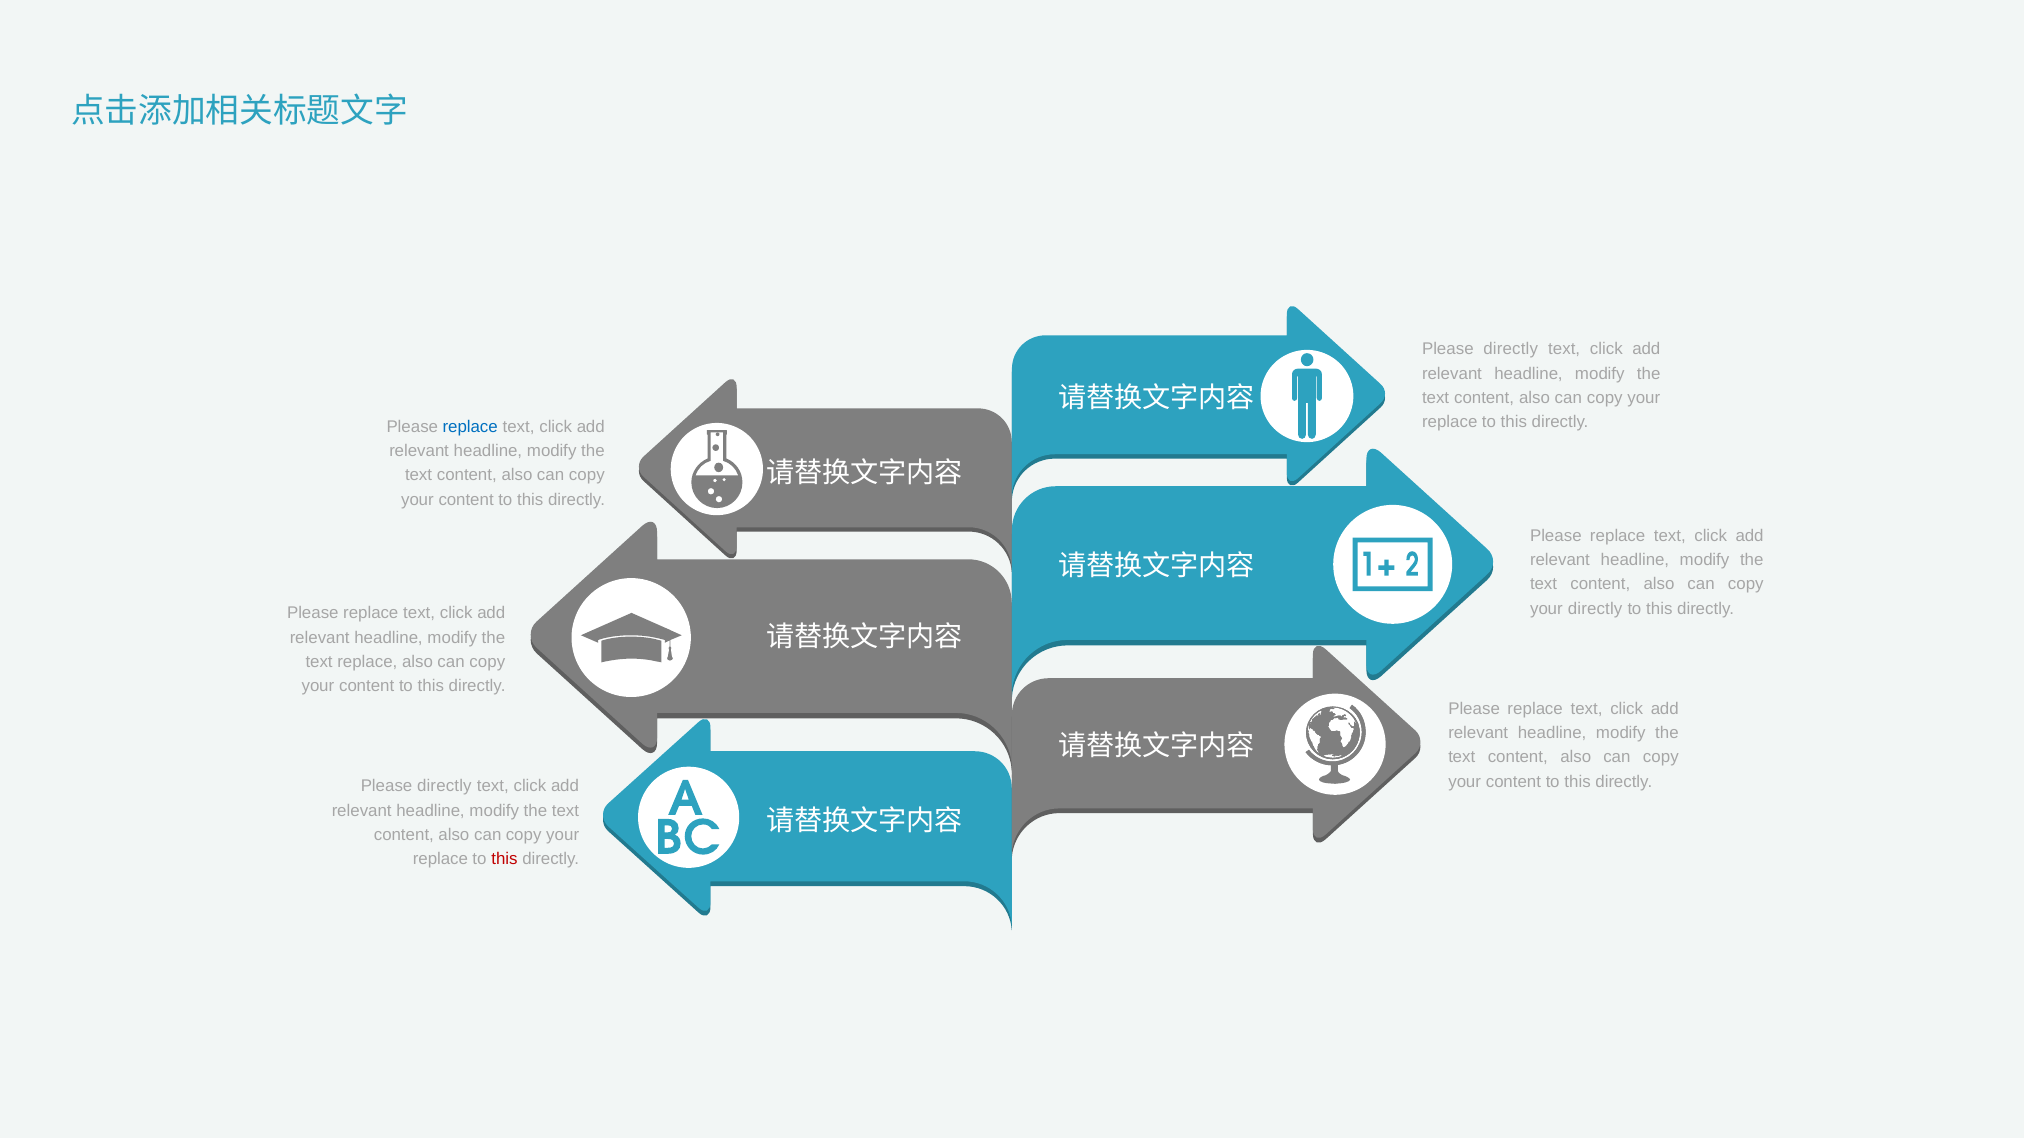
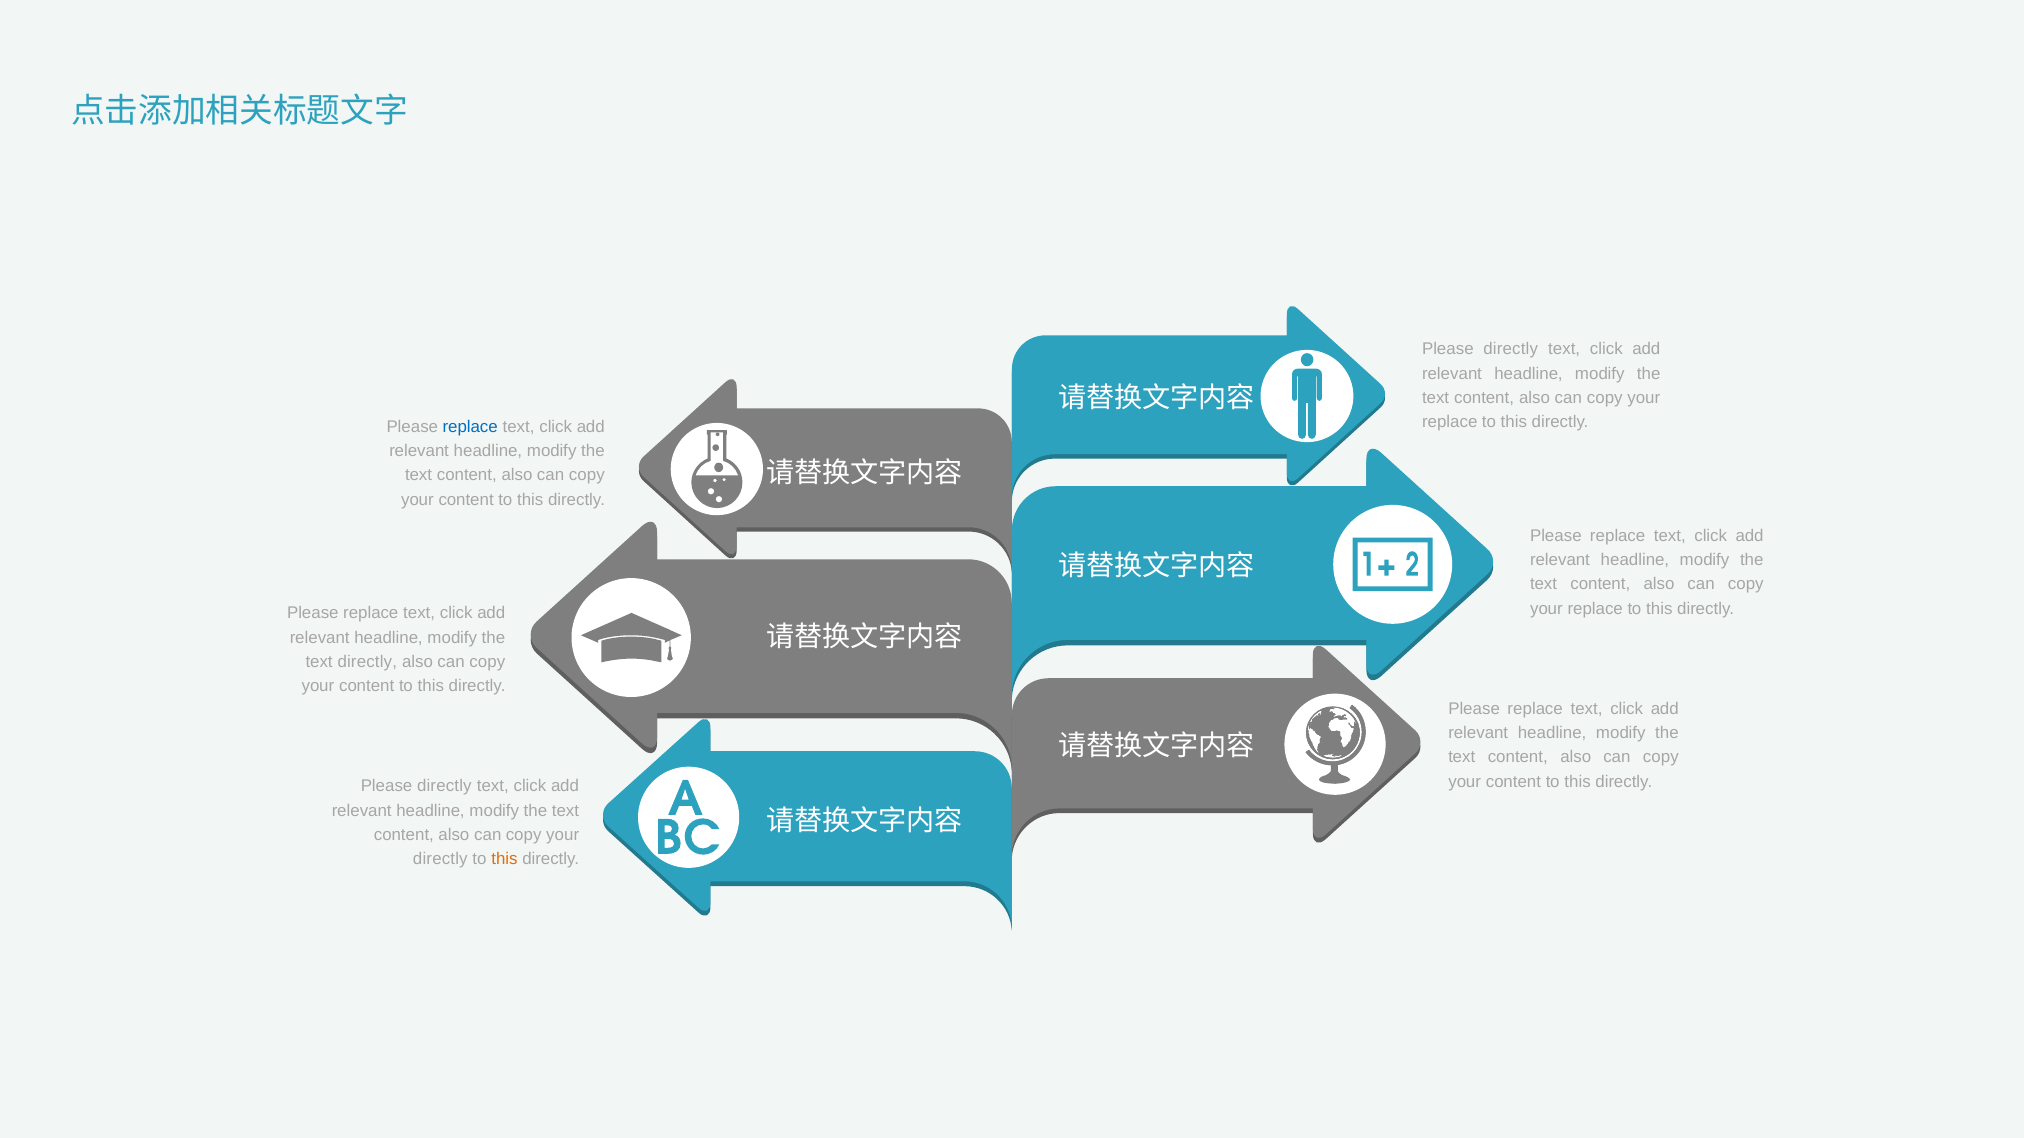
directly: directly -> replace (1595, 609)
text replace: replace -> directly (367, 662)
replace: replace -> directly (440, 859)
this colour: red -> orange (504, 859)
